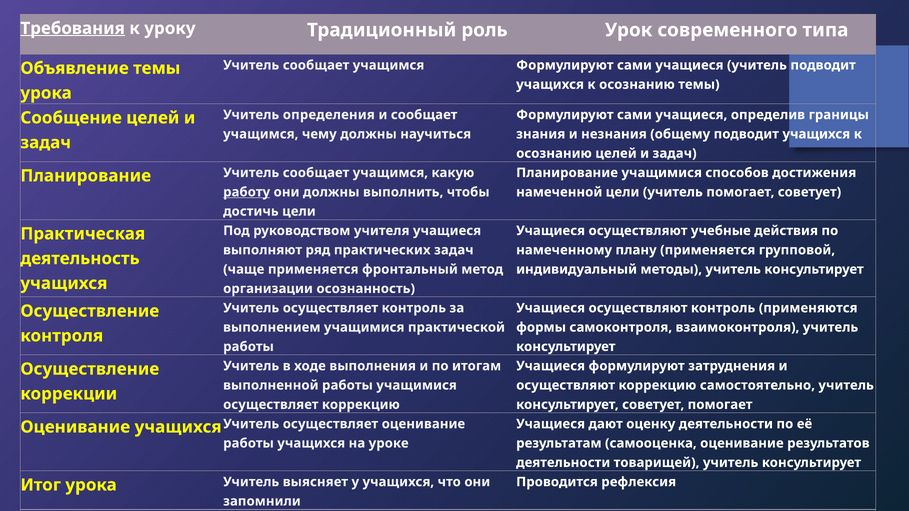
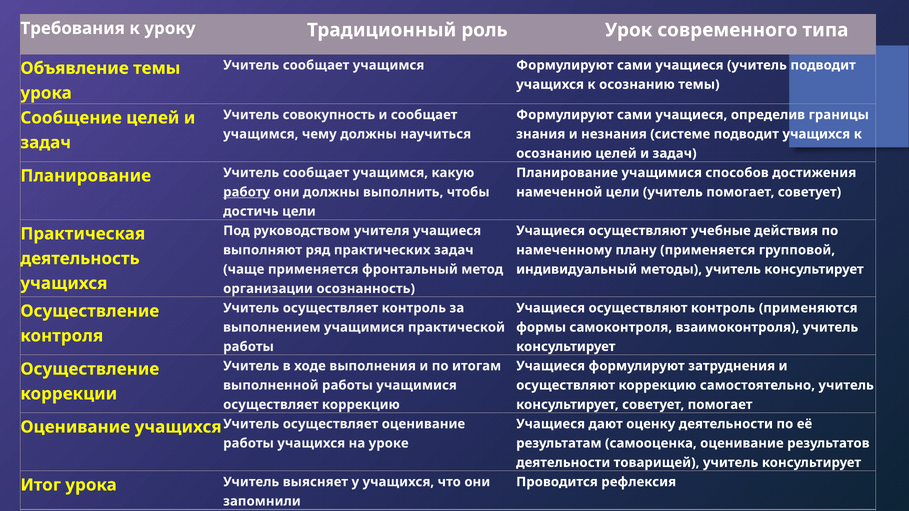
Требования underline: present -> none (73, 28)
определения: определения -> совокупность (329, 115)
общему: общему -> системе (680, 134)
